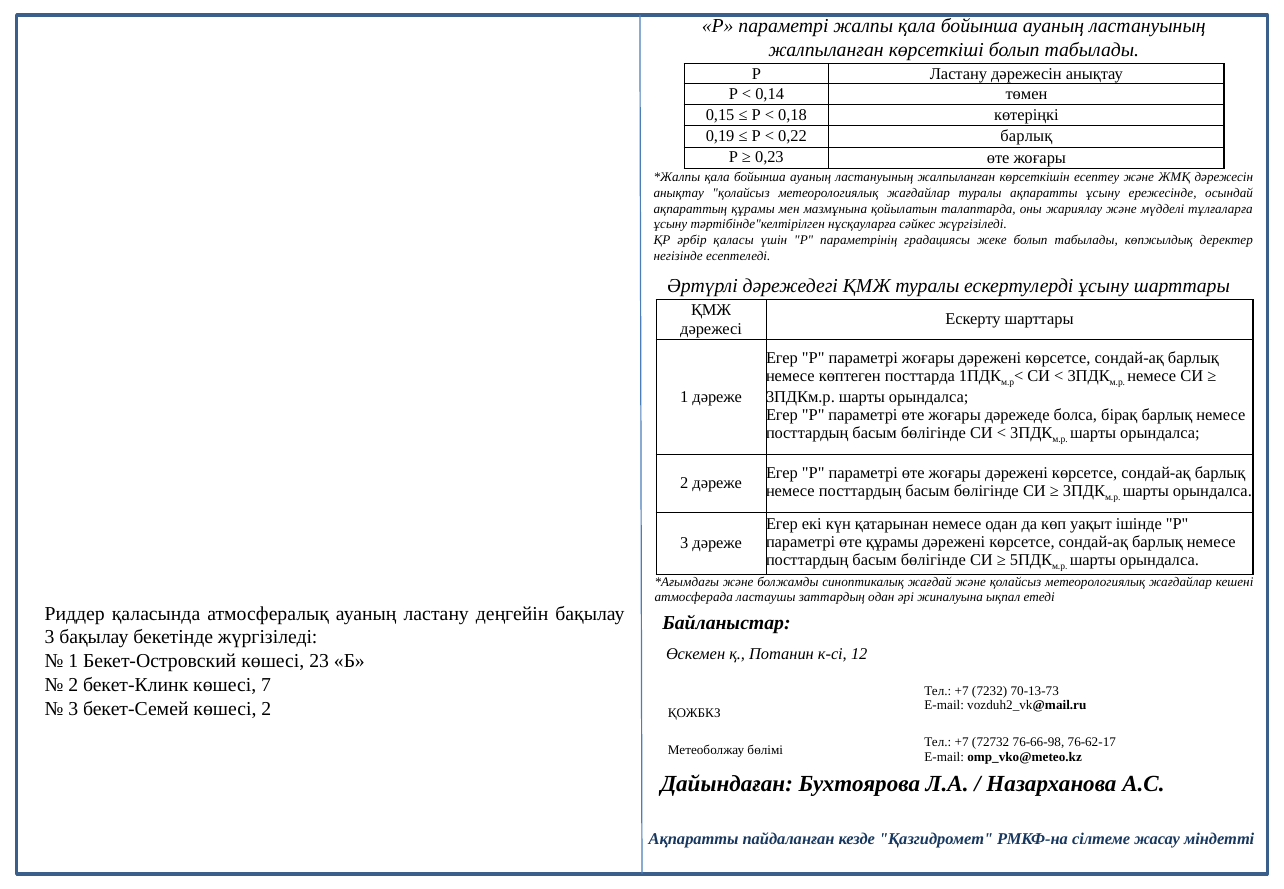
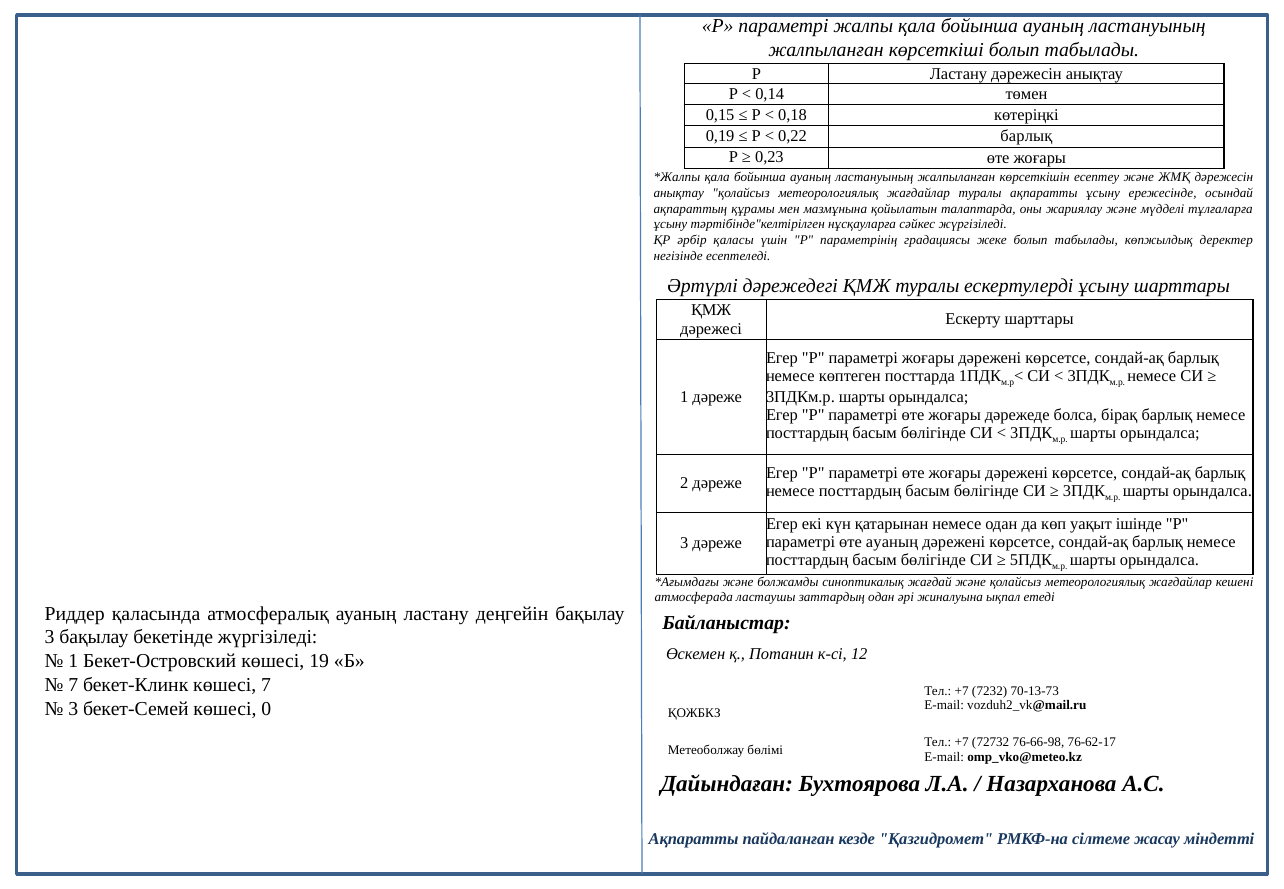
өте құрамы: құрамы -> ауаның (892, 542)
23: 23 -> 19 (319, 661)
2: 2 -> 7 (73, 685)
көшесі 2: 2 -> 0 (266, 708)
